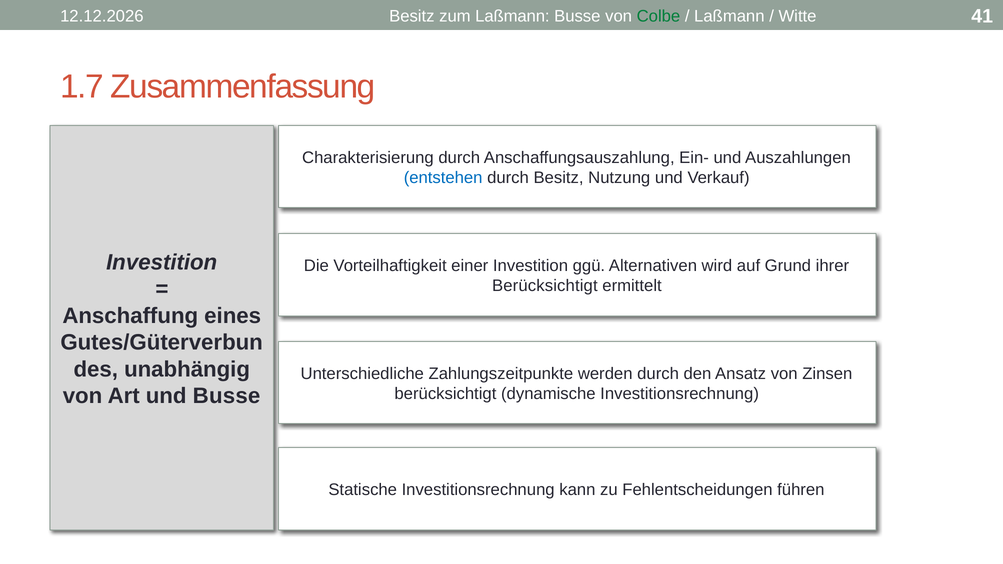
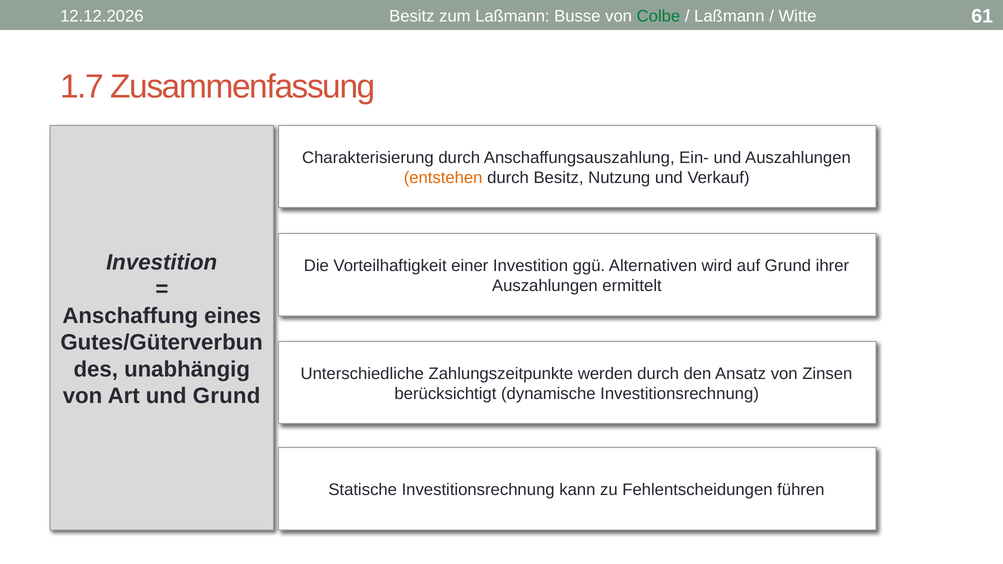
41: 41 -> 61 (982, 16)
entstehen colour: blue -> orange (443, 178)
Berücksichtigt: Berücksichtigt -> Auszahlungen (545, 286)
und Busse: Busse -> Grund (227, 396)
